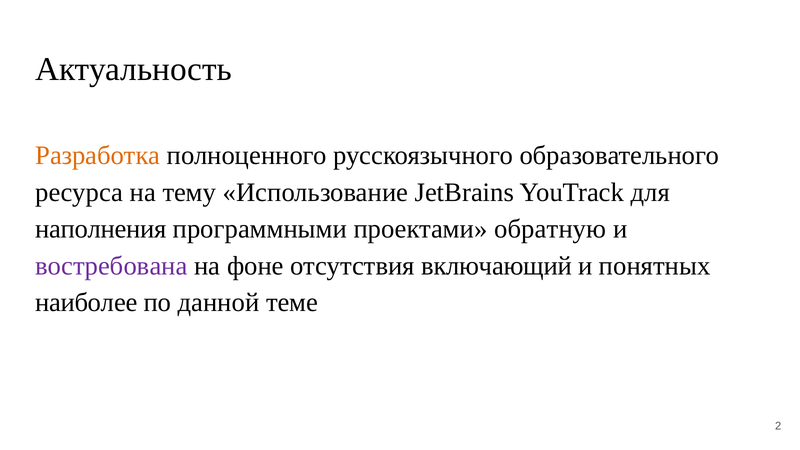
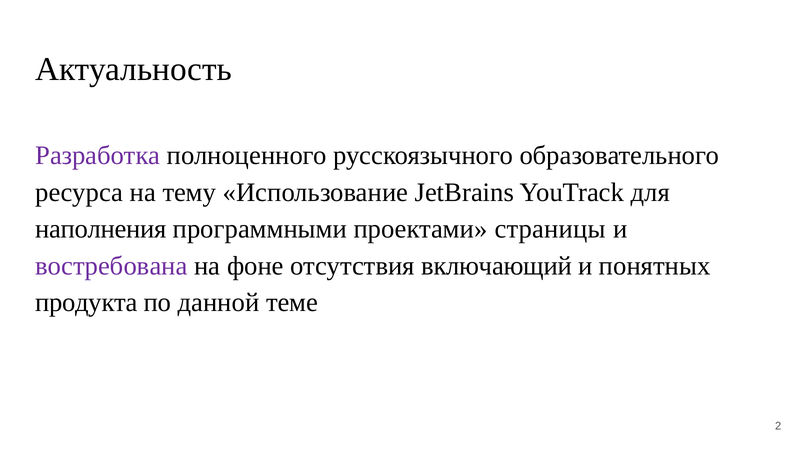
Разработка colour: orange -> purple (98, 156)
обратную: обратную -> страницы (550, 229)
наиболее: наиболее -> продукта (86, 303)
